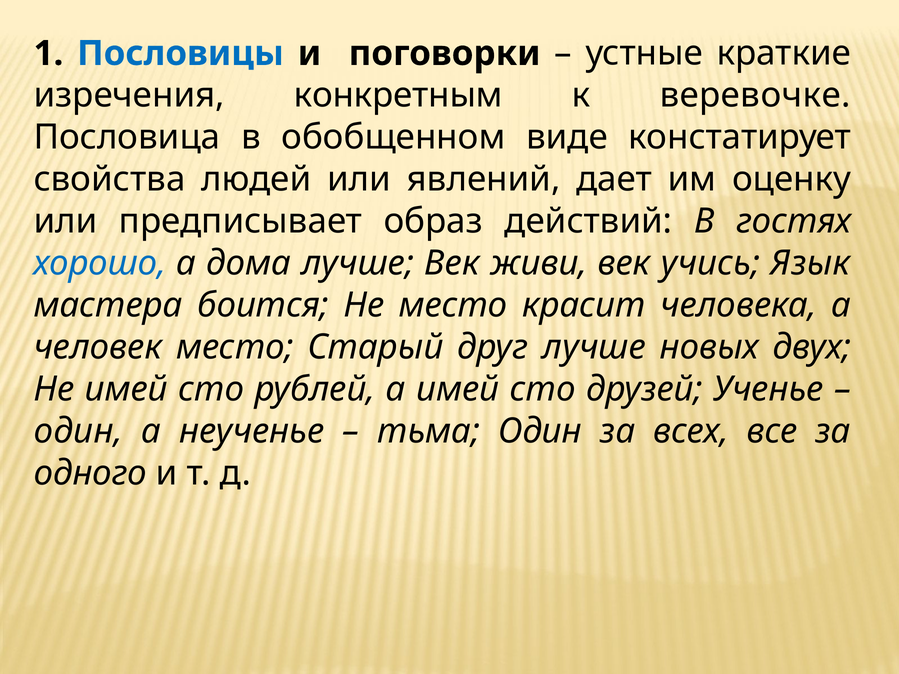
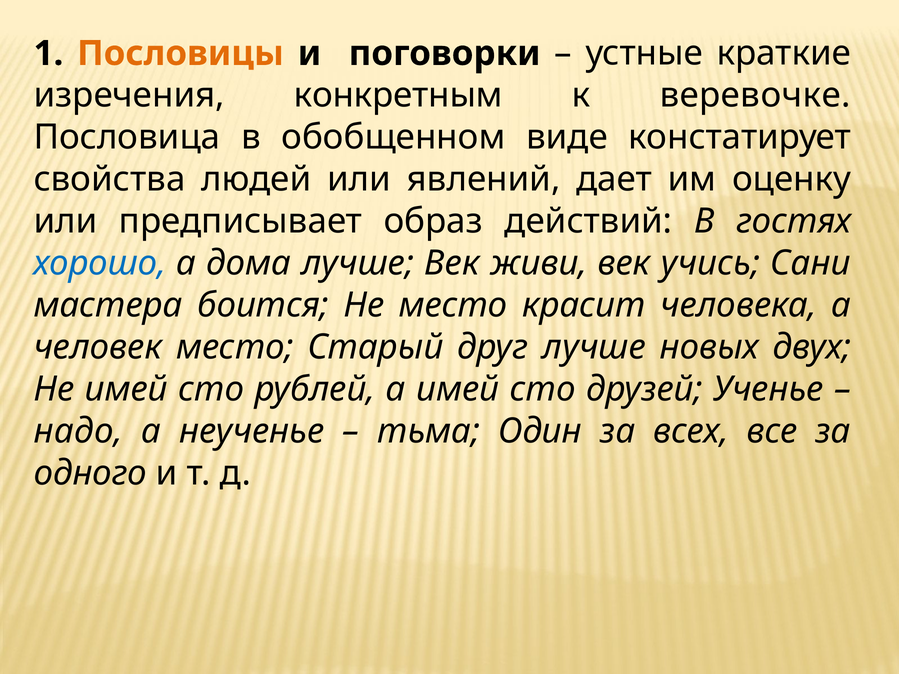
Пословицы colour: blue -> orange (180, 53)
Язык: Язык -> Сани (811, 263)
один: один -> надо (78, 431)
